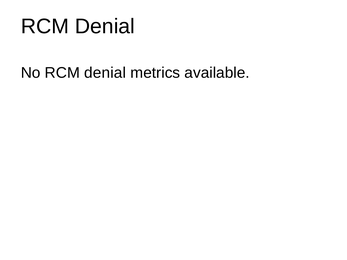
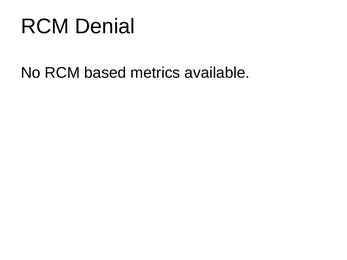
No RCM denial: denial -> based (105, 73)
